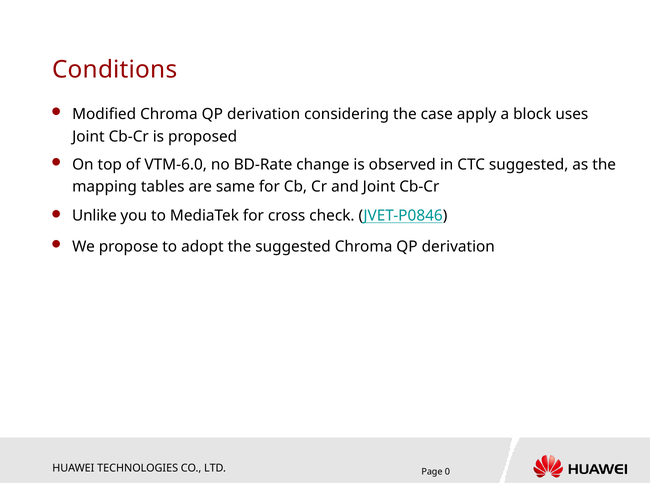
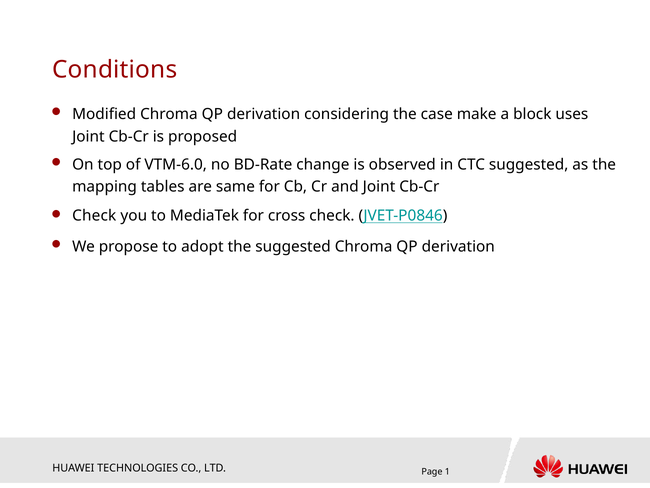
apply: apply -> make (477, 114)
Unlike: Unlike -> Check (94, 215)
0: 0 -> 1 (447, 471)
